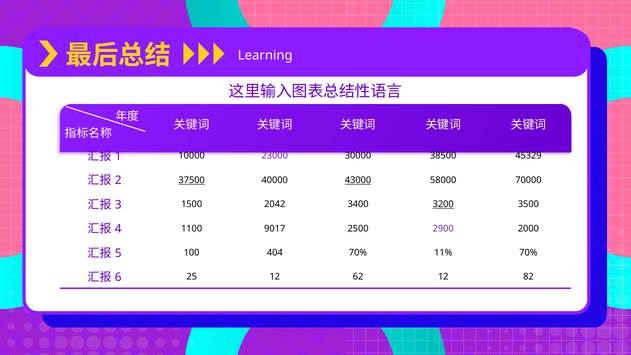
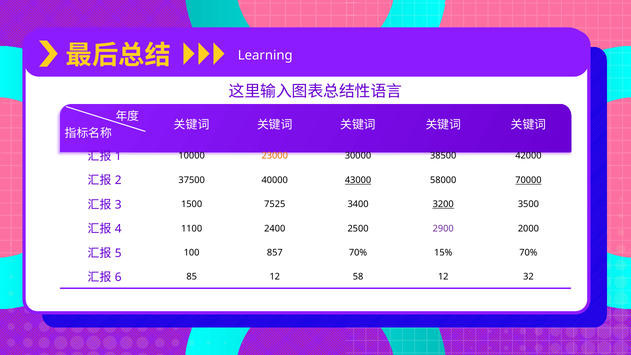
23000 colour: purple -> orange (275, 156)
45329: 45329 -> 42000 (528, 156)
37500 underline: present -> none (192, 180)
70000 underline: none -> present (528, 180)
2042: 2042 -> 7525 (275, 204)
9017: 9017 -> 2400 (275, 228)
404: 404 -> 857 (275, 253)
11%: 11% -> 15% (443, 253)
25: 25 -> 85 (192, 277)
62: 62 -> 58 (358, 277)
82: 82 -> 32 (528, 277)
